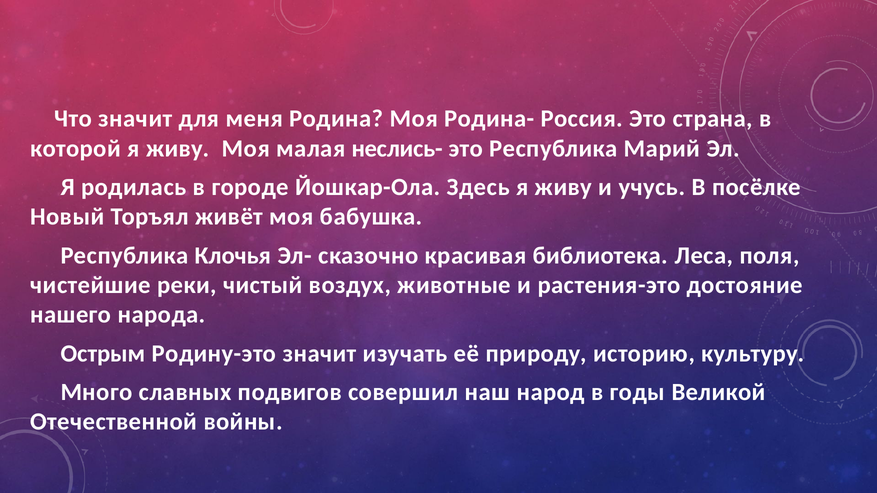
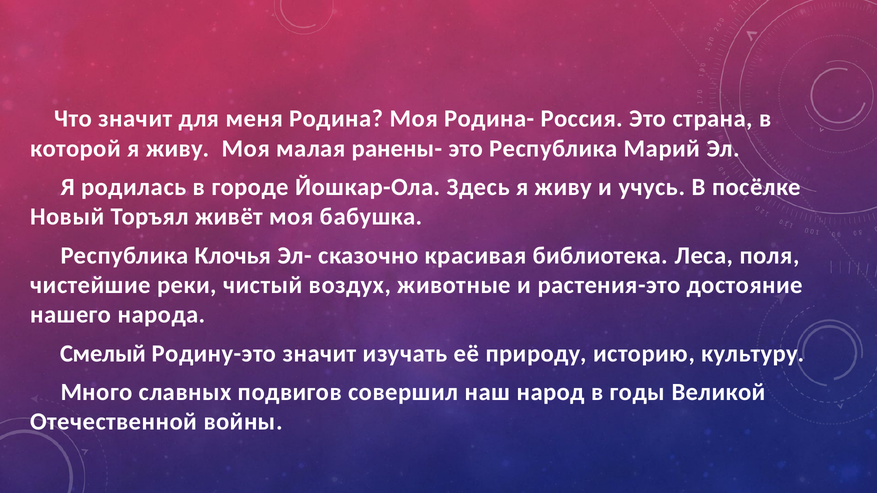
неслись-: неслись- -> ранены- (397, 149)
Острым: Острым -> Смелый (103, 354)
